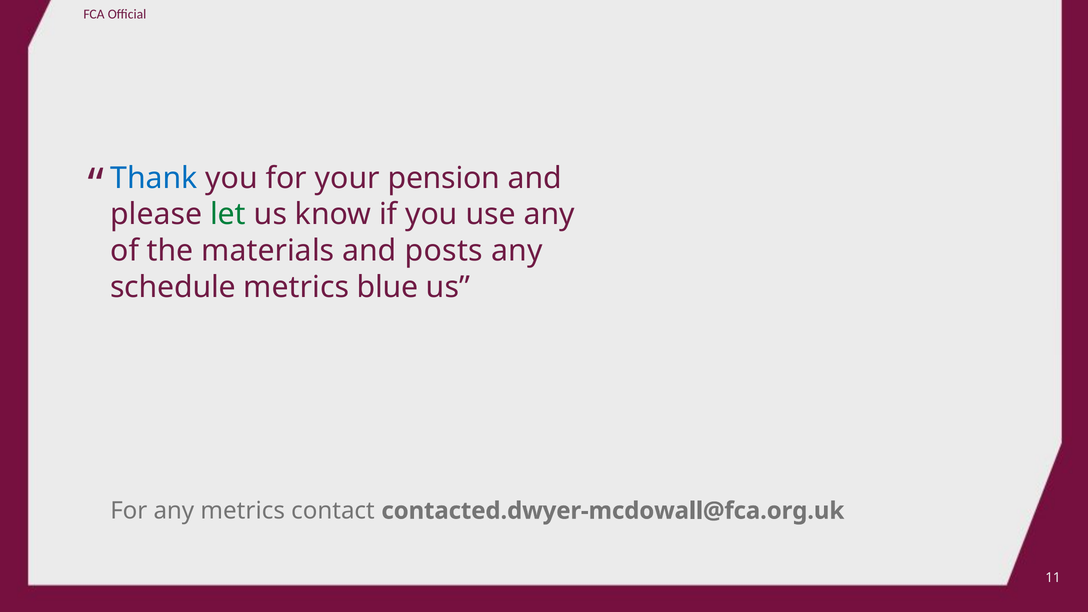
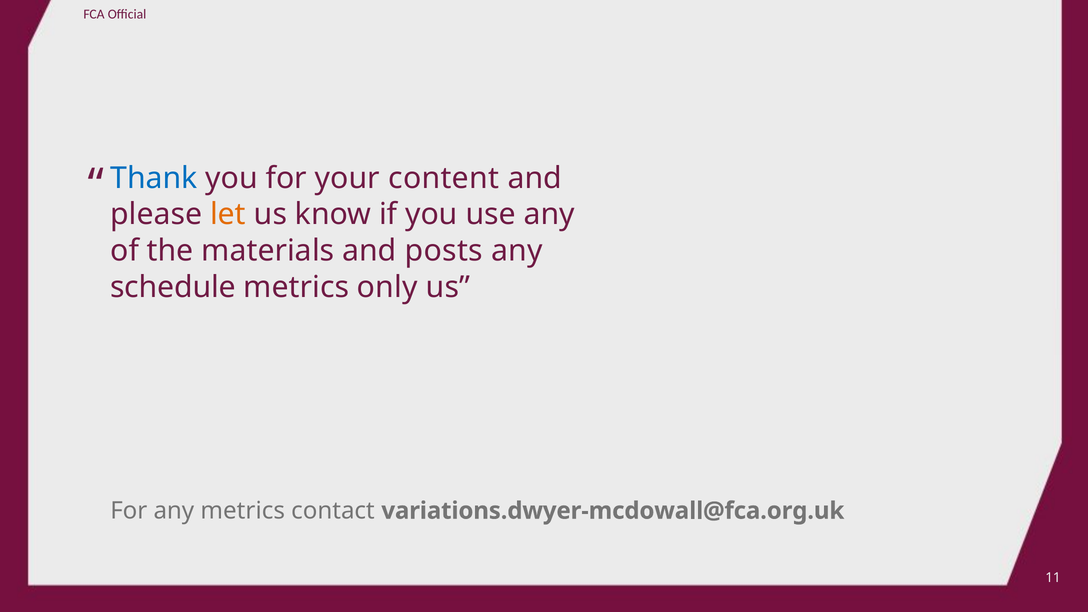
pension: pension -> content (444, 178)
let colour: green -> orange (228, 214)
blue: blue -> only (387, 287)
contacted.dwyer-mcdowall@fca.org.uk: contacted.dwyer-mcdowall@fca.org.uk -> variations.dwyer-mcdowall@fca.org.uk (613, 511)
